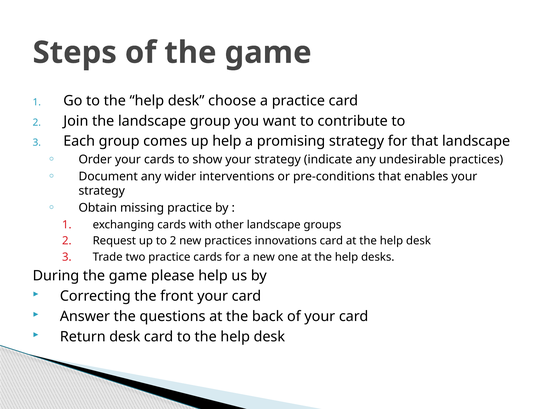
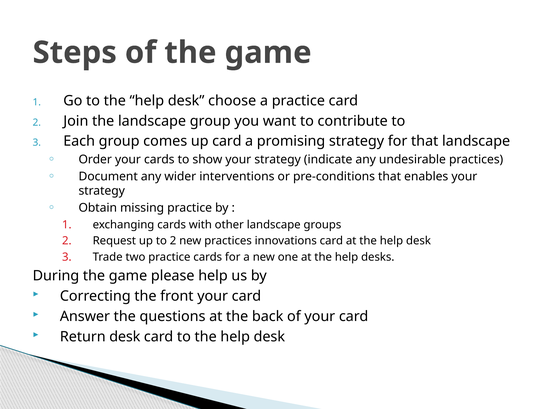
up help: help -> card (227, 141)
